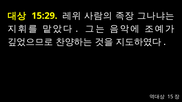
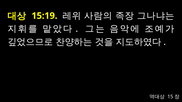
15:29: 15:29 -> 15:19 (44, 16)
